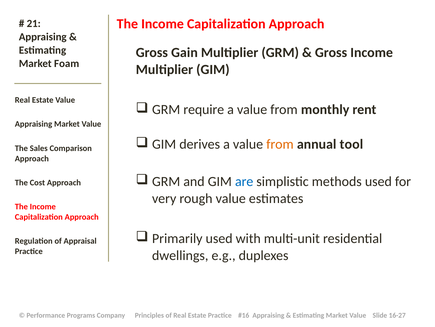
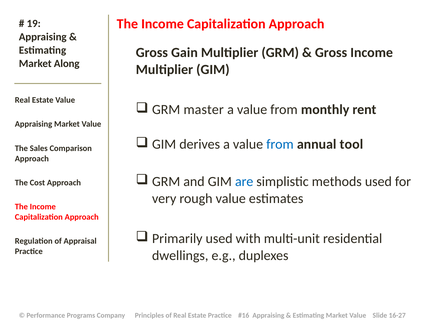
21: 21 -> 19 (34, 23)
Foam: Foam -> Along (67, 63)
require: require -> master (204, 109)
from colour: orange -> blue (280, 144)
